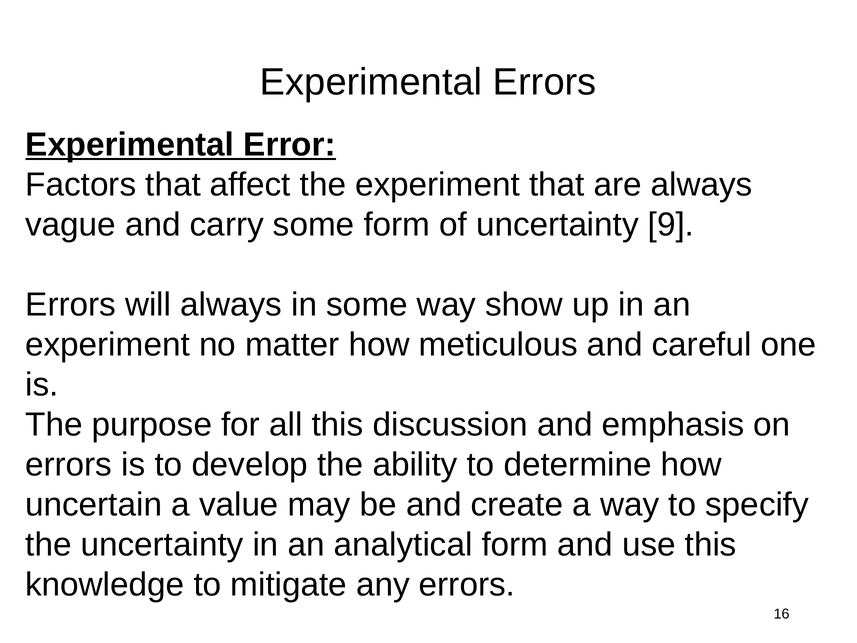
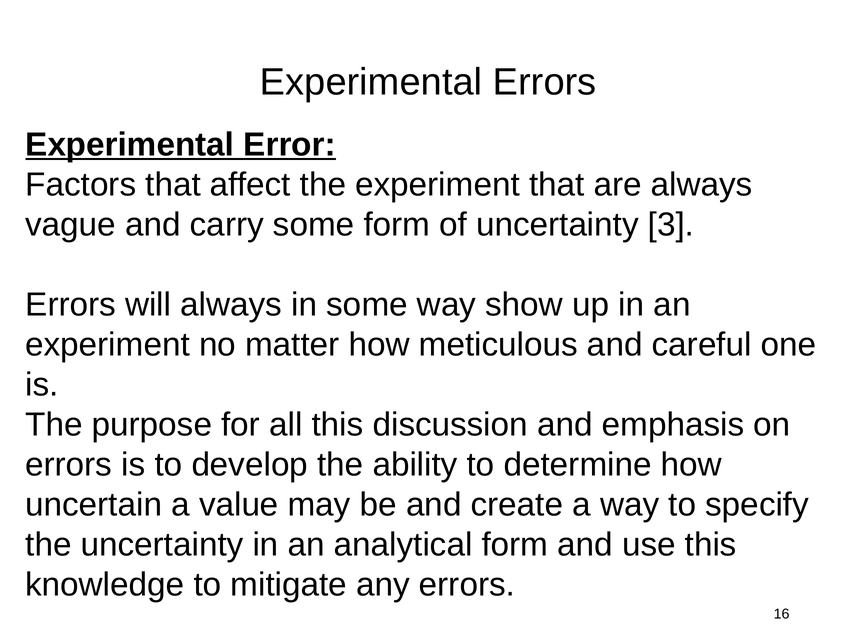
9: 9 -> 3 (671, 225)
